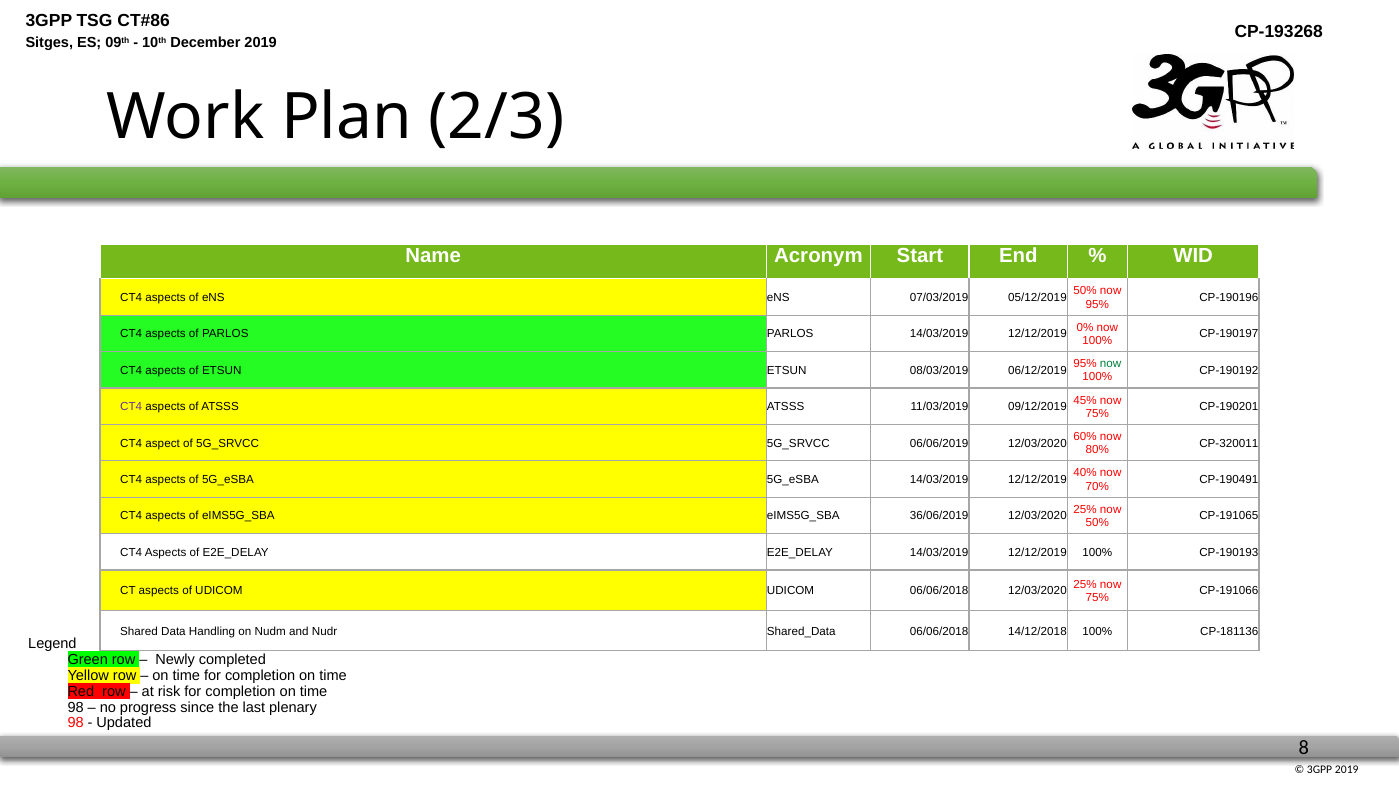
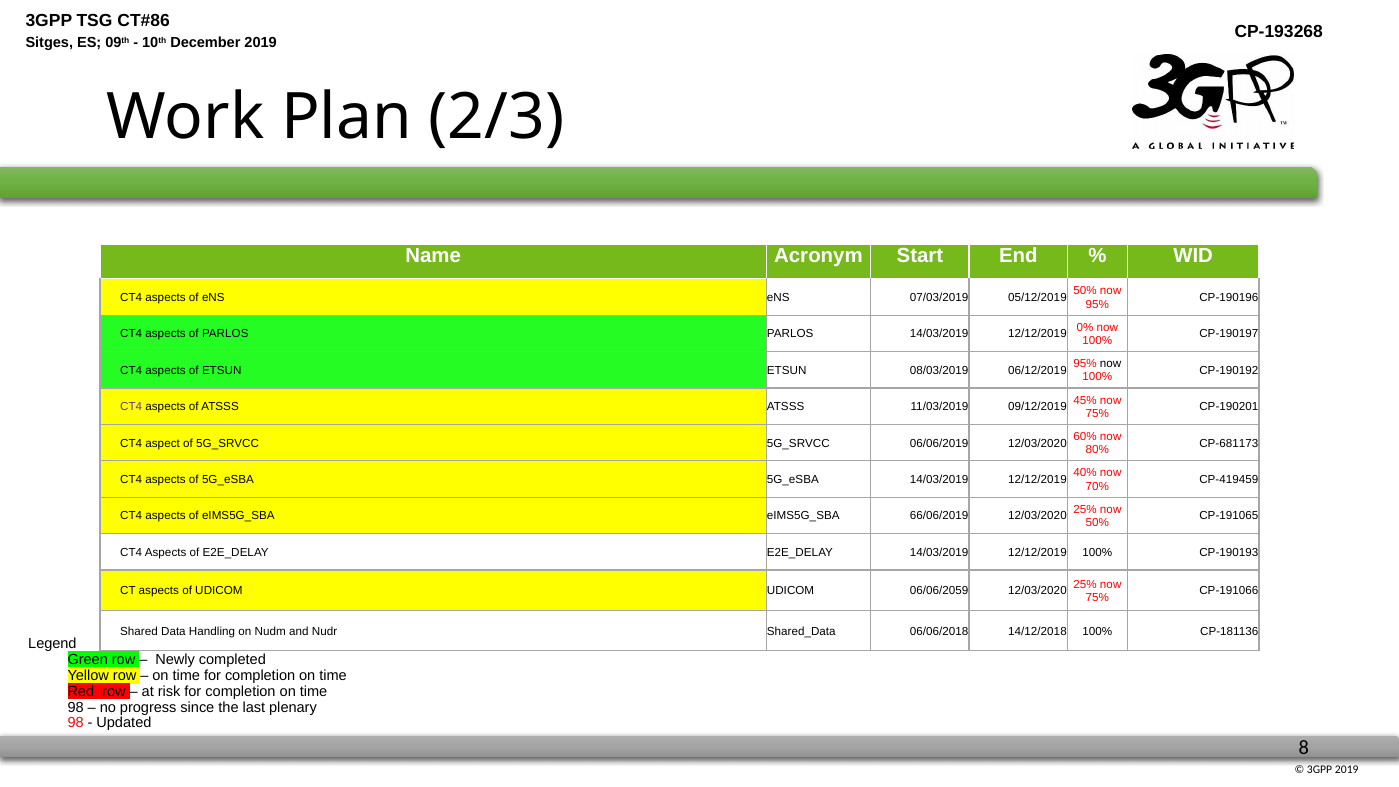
now colour: green -> black (1111, 364)
CP-320011: CP-320011 -> CP-681173 (1229, 443)
CP-190491: CP-190491 -> CP-419459 (1229, 480)
36/06/2019: 36/06/2019 -> 66/06/2019 (939, 516)
UDICOM 06/06/2018: 06/06/2018 -> 06/06/2059 (939, 591)
